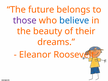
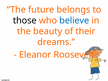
those colour: purple -> black (25, 20)
